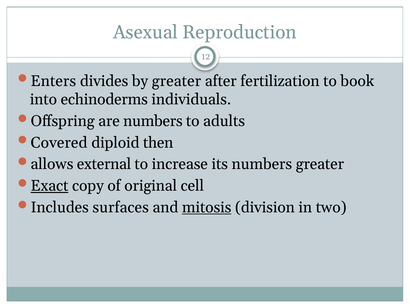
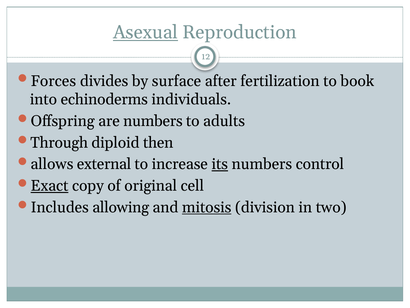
Asexual underline: none -> present (145, 32)
Enters: Enters -> Forces (53, 81)
by greater: greater -> surface (176, 81)
Covered: Covered -> Through (59, 142)
its underline: none -> present (220, 164)
numbers greater: greater -> control (320, 164)
surfaces: surfaces -> allowing (121, 207)
